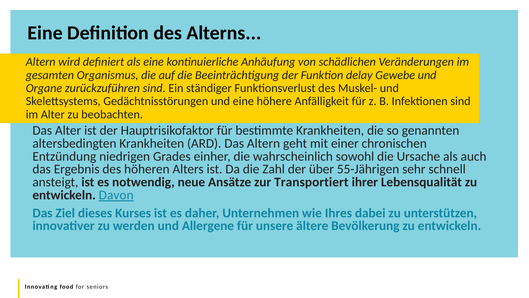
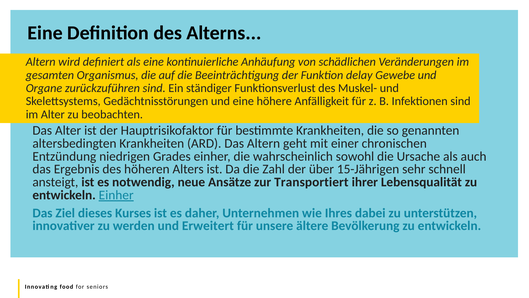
55-Jährigen: 55-Jährigen -> 15-Jährigen (368, 169)
entwickeln Davon: Davon -> Einher (116, 195)
Allergene: Allergene -> Erweitert (208, 226)
